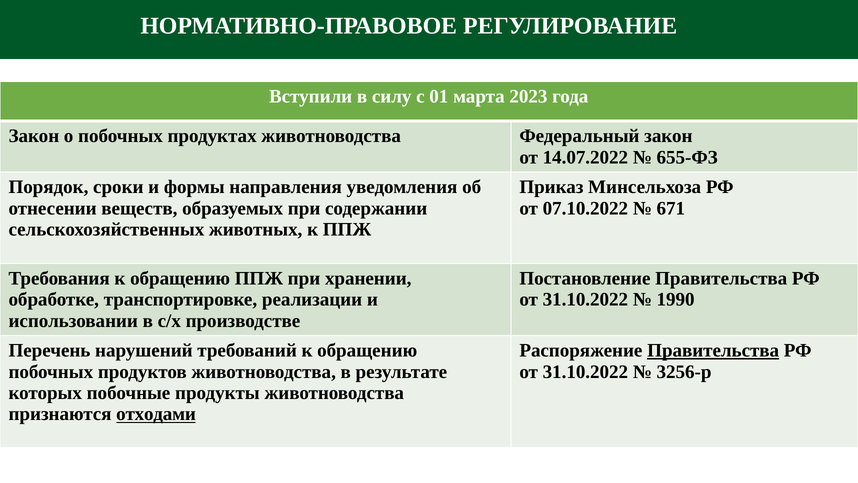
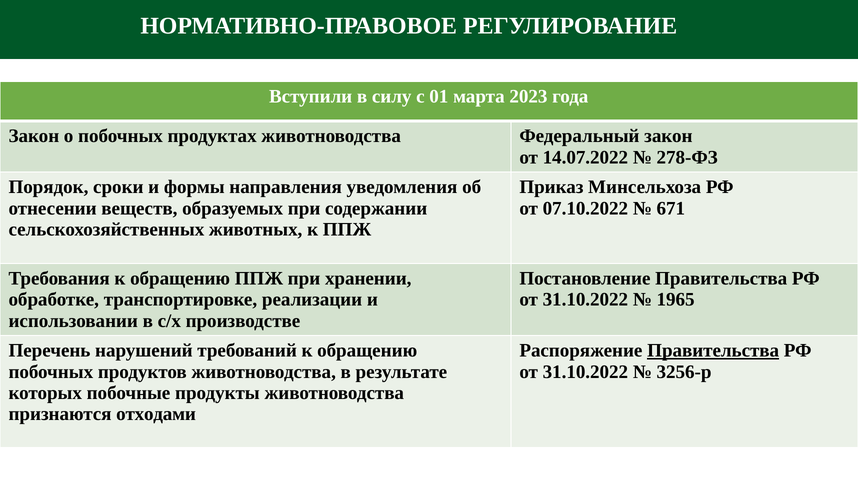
655-ФЗ: 655-ФЗ -> 278-ФЗ (687, 157)
1990: 1990 -> 1965 (676, 299)
отходами underline: present -> none (156, 414)
